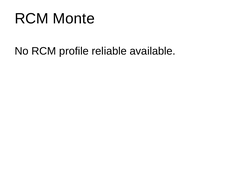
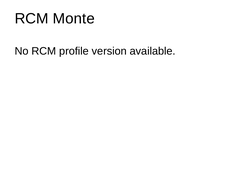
reliable: reliable -> version (109, 51)
